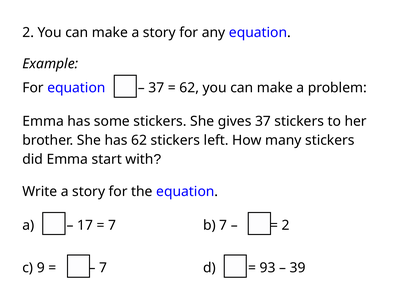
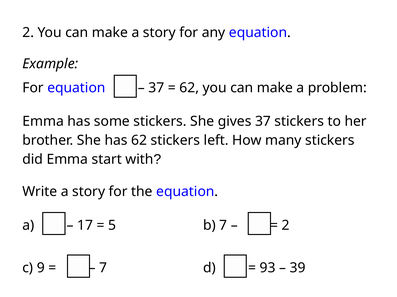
7: 7 -> 5 (112, 226)
